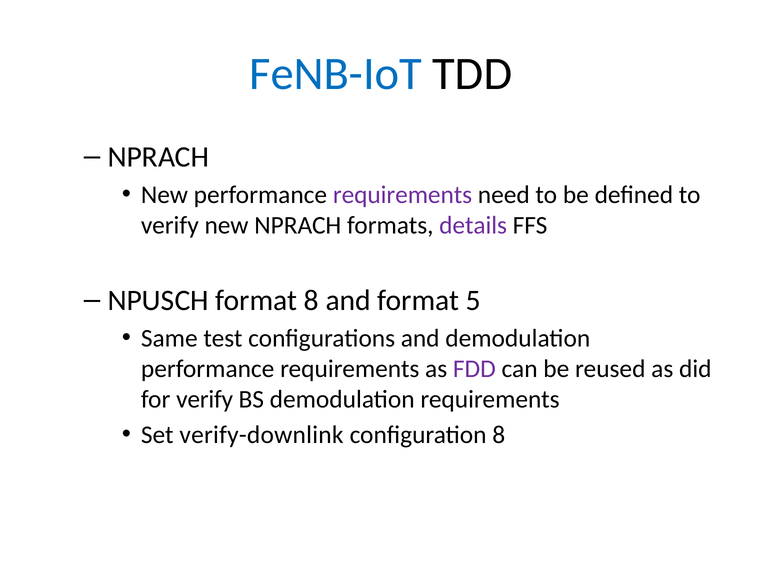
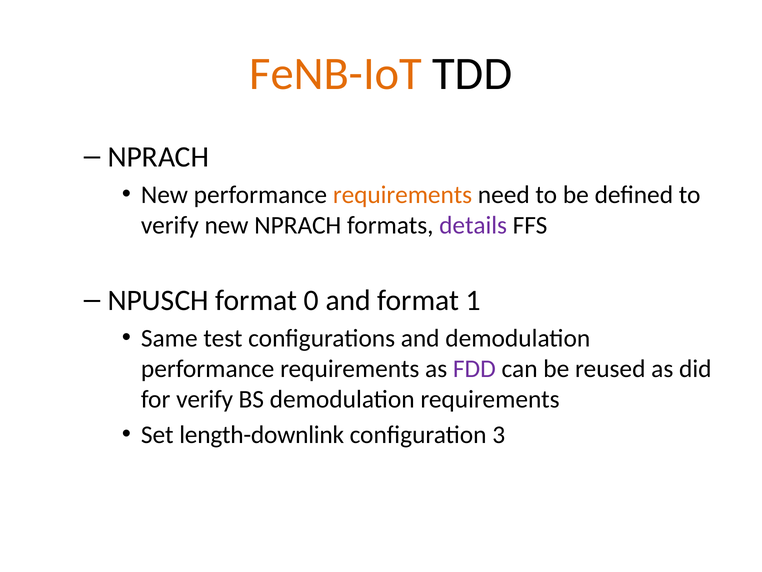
FeNB-IoT colour: blue -> orange (336, 74)
requirements colour: purple -> orange (403, 195)
format 8: 8 -> 0 (311, 300)
5: 5 -> 1 (473, 300)
verify-downlink: verify-downlink -> length-downlink (262, 434)
configuration 8: 8 -> 3 (499, 434)
